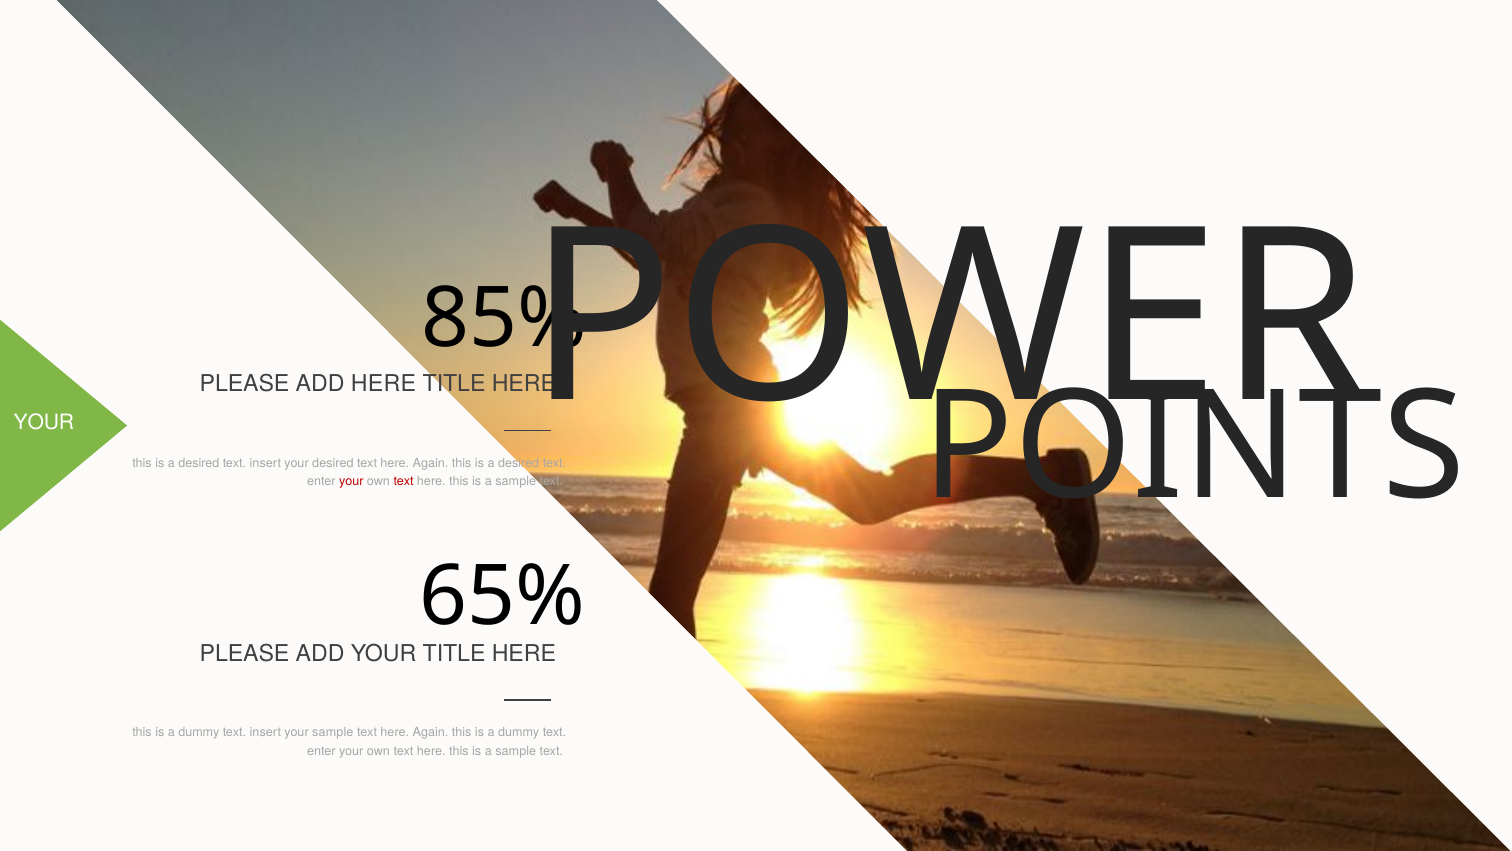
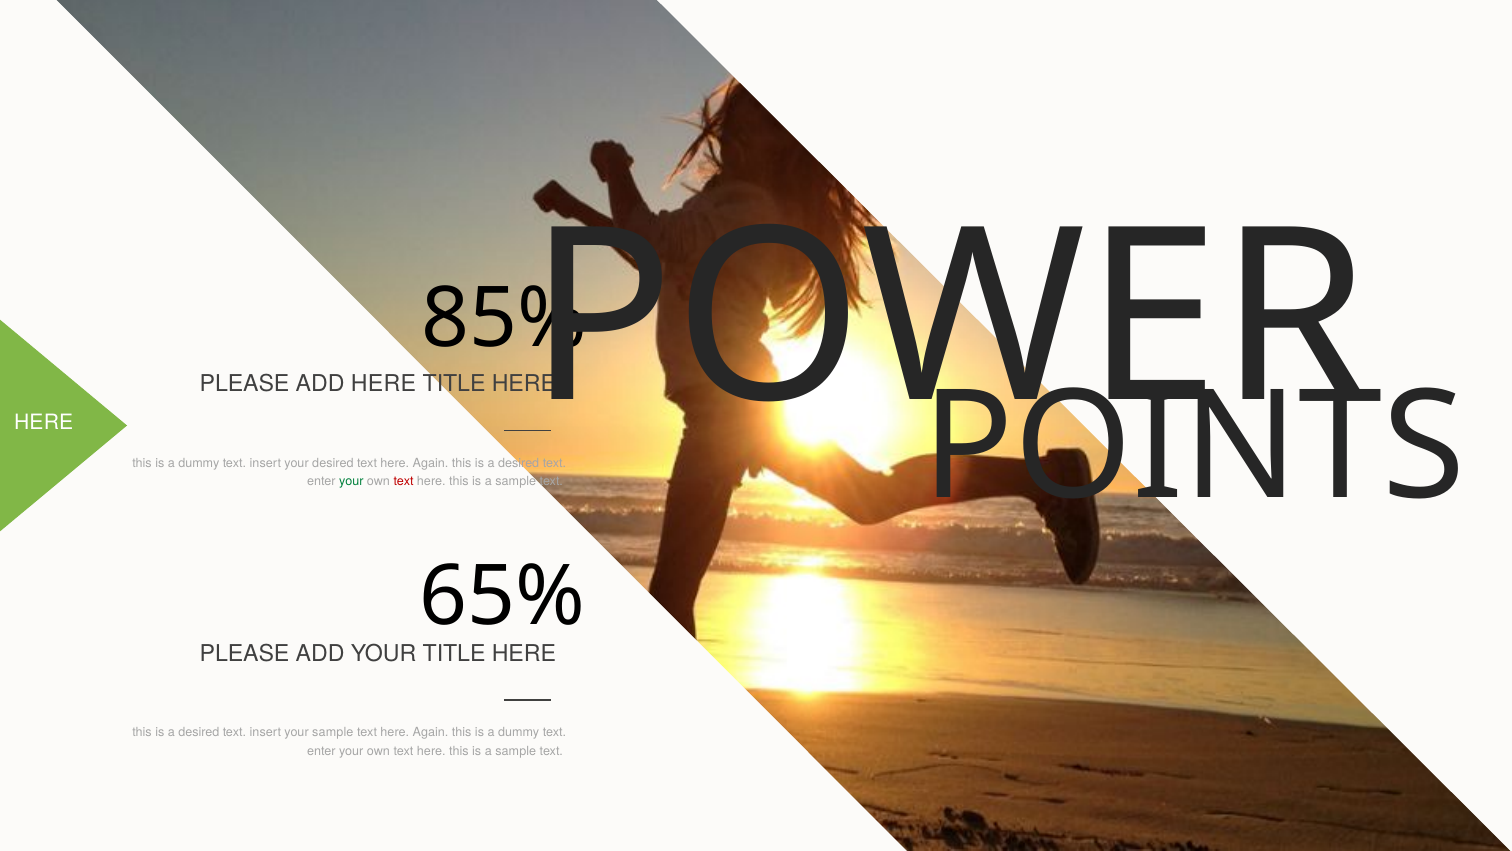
YOUR: YOUR -> HERE (44, 422)
desired: desired -> dummy (199, 463)
your colour: red -> green (351, 481)
dummy: dummy -> desired (199, 732)
